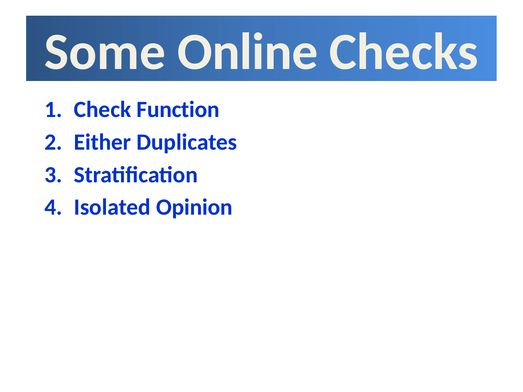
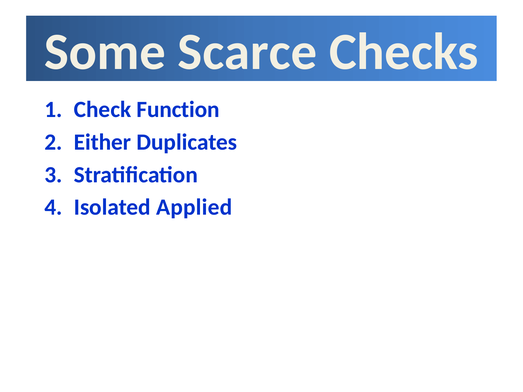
Online: Online -> Scarce (247, 52)
Opinion: Opinion -> Applied (194, 207)
